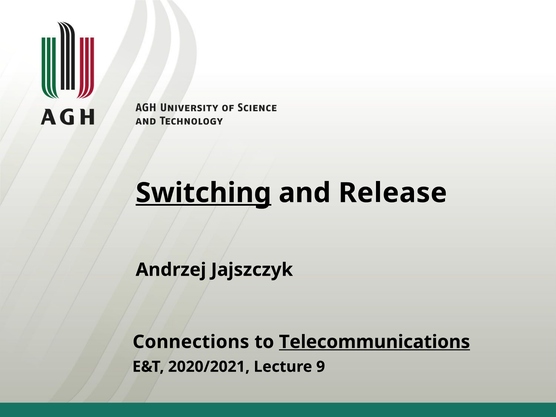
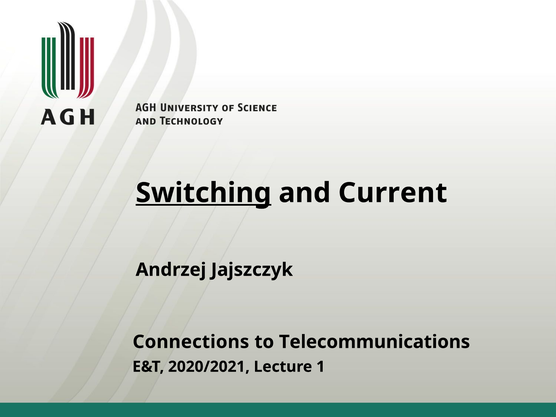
Release: Release -> Current (393, 193)
Telecommunications underline: present -> none (375, 342)
9: 9 -> 1 (321, 367)
